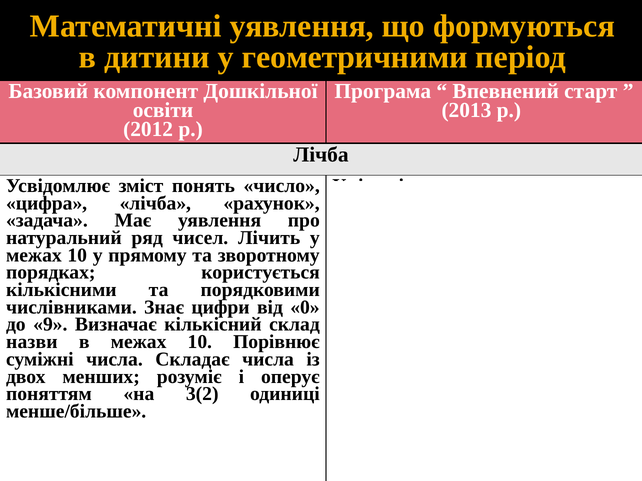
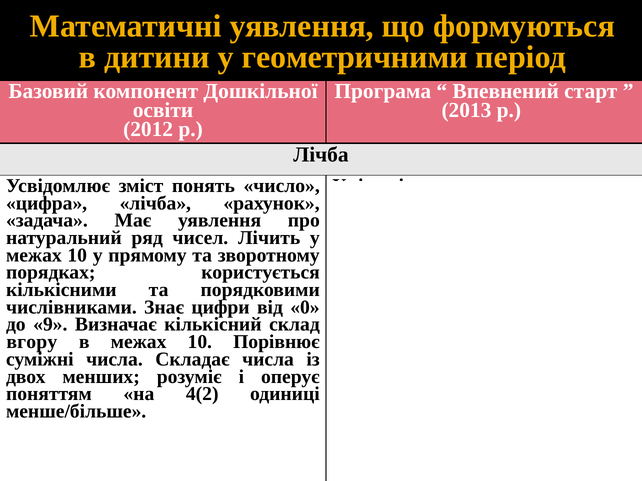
назви: назви -> вгору (32, 342)
3(2: 3(2 -> 4(2 (202, 394)
